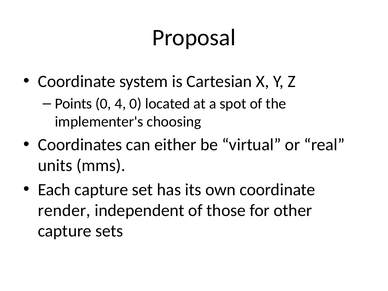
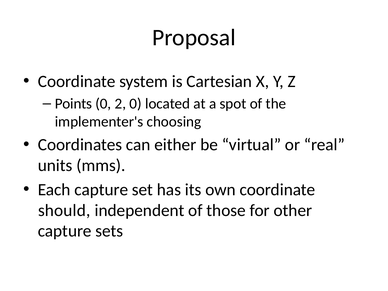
4: 4 -> 2 (120, 104)
render: render -> should (64, 210)
